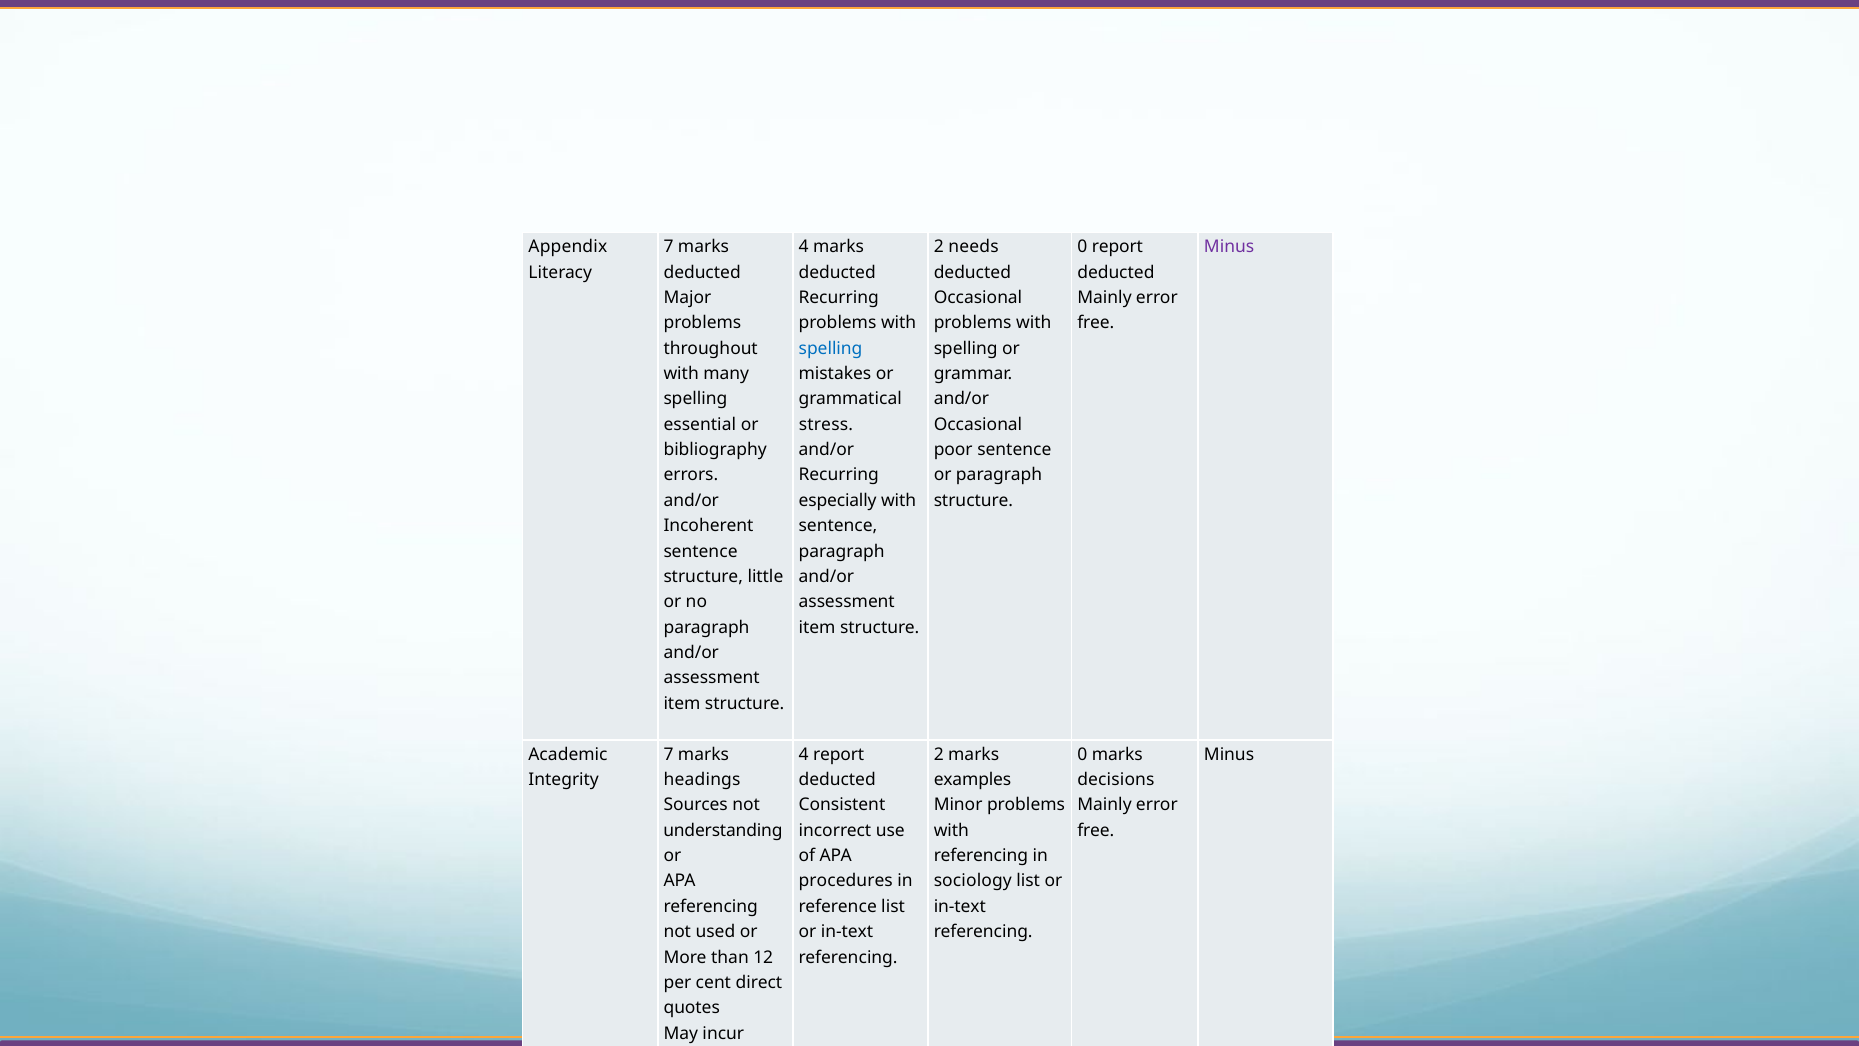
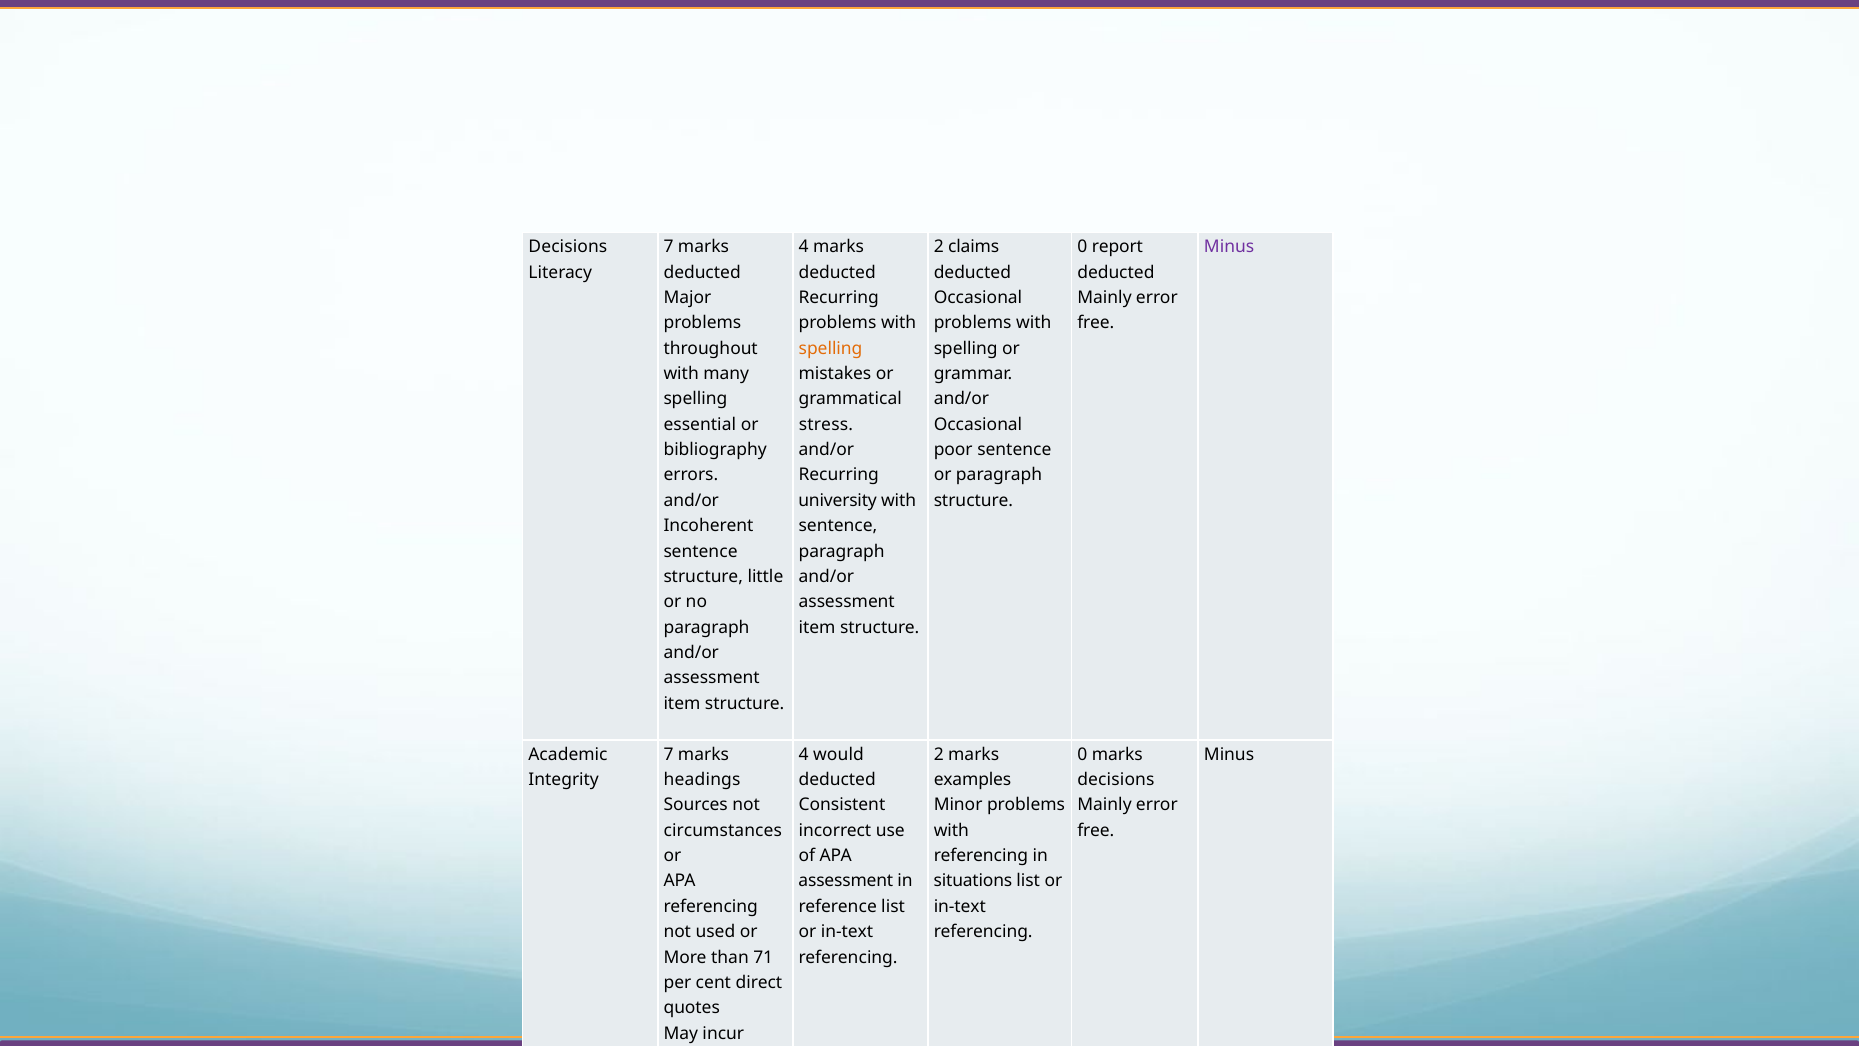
Appendix: Appendix -> Decisions (568, 247)
needs: needs -> claims (974, 247)
spelling colour: blue -> orange (831, 348)
especially: especially -> university (838, 500)
4 report: report -> would (838, 754)
understanding: understanding -> circumstances (723, 830)
procedures: procedures -> assessment (846, 881)
sociology: sociology -> situations (973, 881)
12: 12 -> 71 (763, 957)
